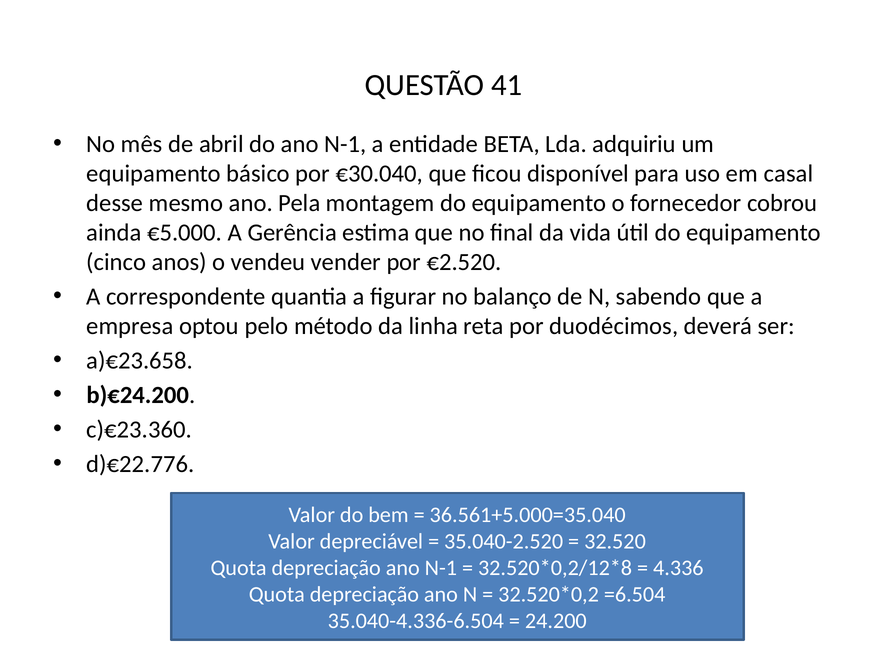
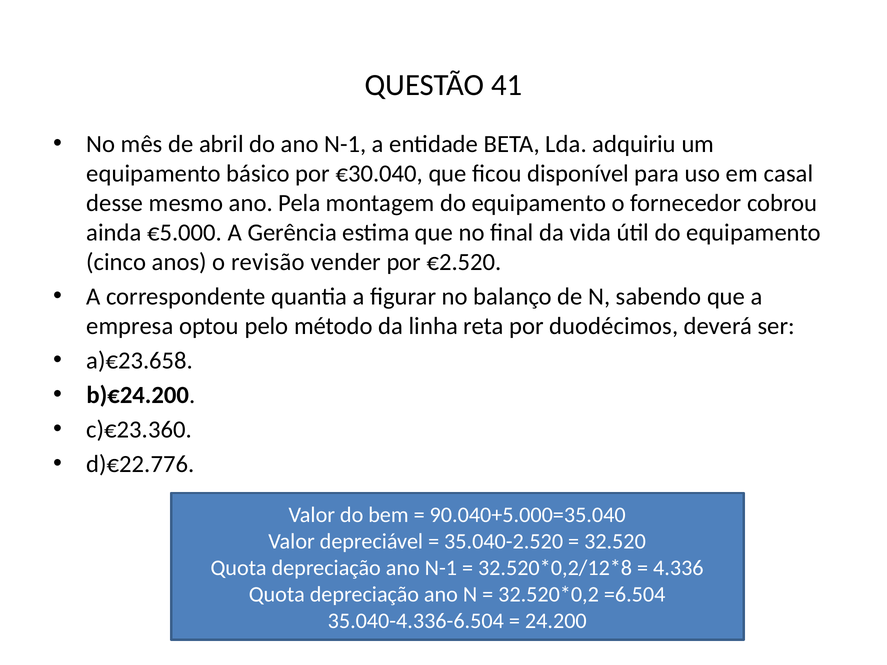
vendeu: vendeu -> revisão (268, 262)
36.561+5.000=35.040: 36.561+5.000=35.040 -> 90.040+5.000=35.040 (528, 515)
